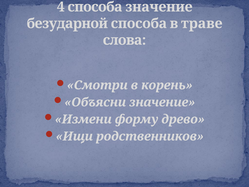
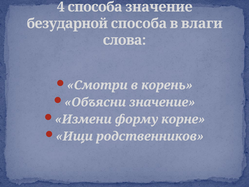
траве: траве -> влаги (202, 23)
древо: древо -> корне (183, 119)
